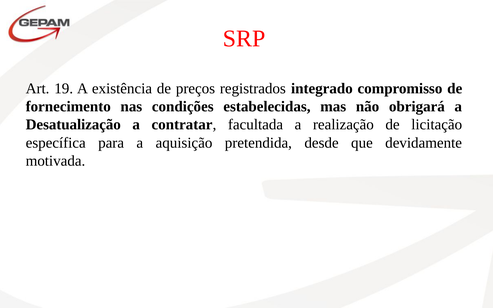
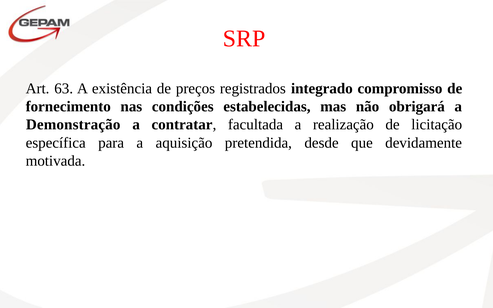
19: 19 -> 63 (64, 89)
Desatualização: Desatualização -> Demonstração (73, 125)
